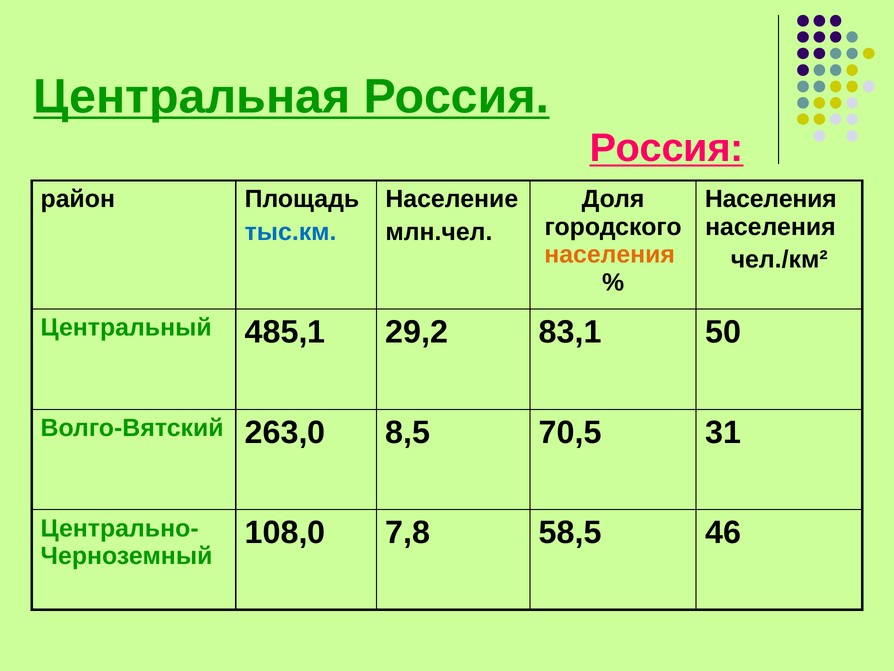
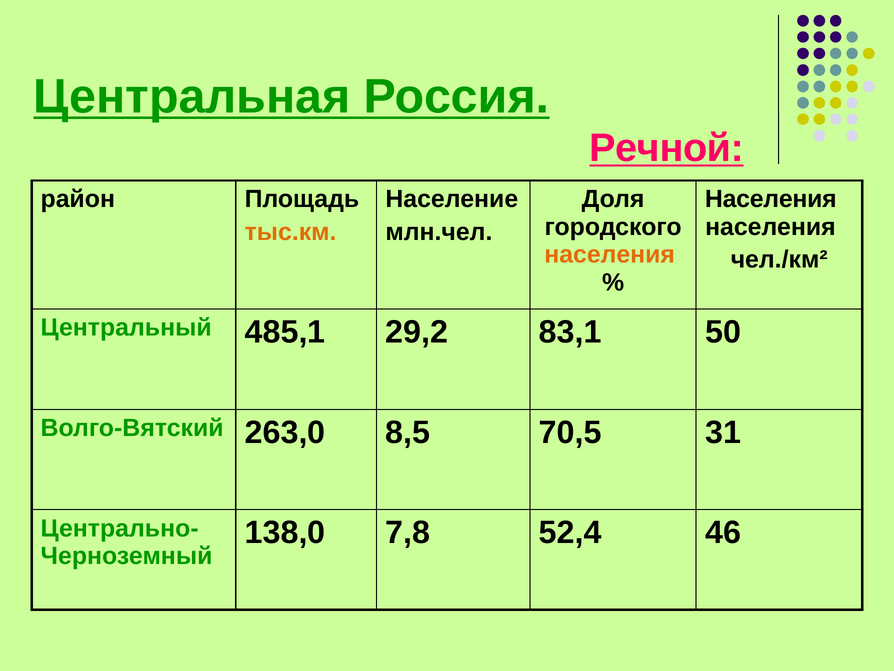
Россия: Россия -> Речной (667, 148)
тыс.км colour: blue -> orange (291, 232)
108,0: 108,0 -> 138,0 (285, 532)
58,5: 58,5 -> 52,4 (570, 532)
